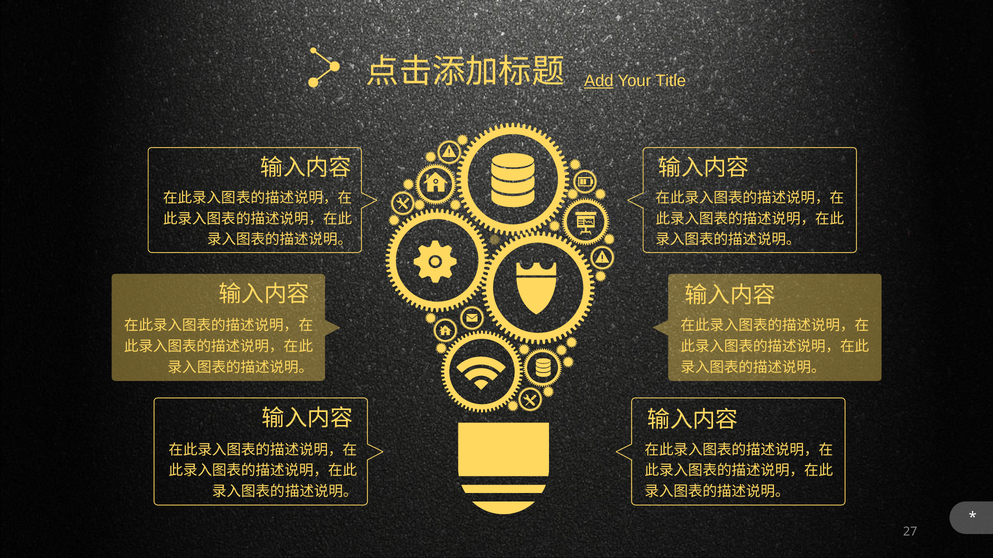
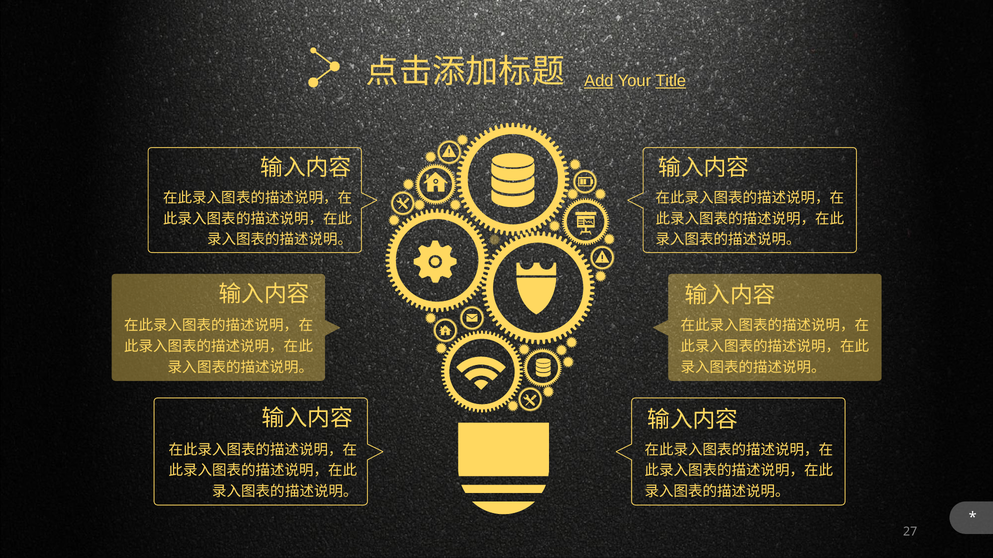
Title underline: none -> present (671, 81)
